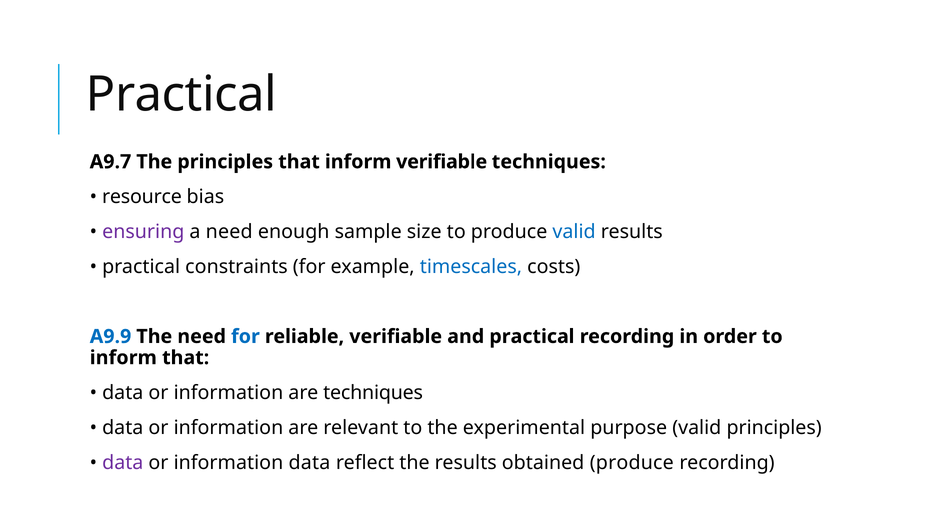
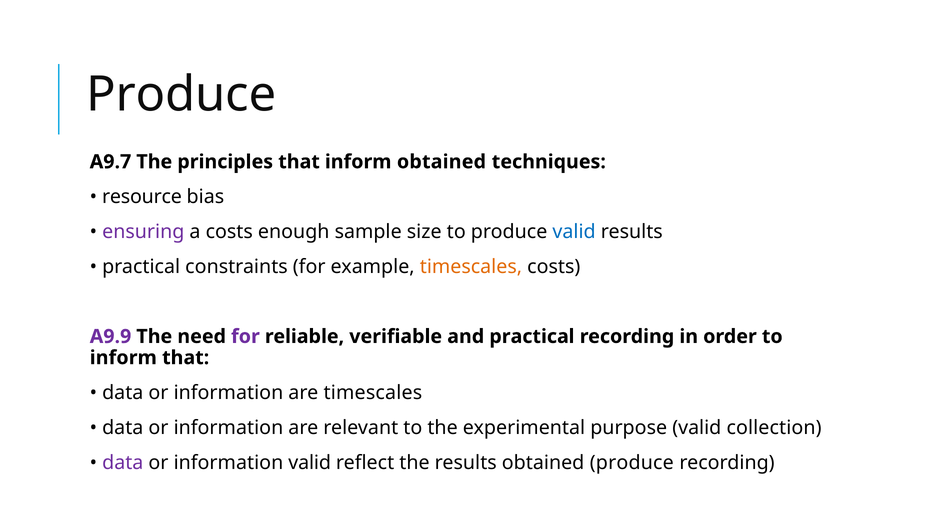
Practical: Practical -> Produce (181, 94)
inform verifiable: verifiable -> obtained (441, 162)
a need: need -> costs (229, 232)
timescales colour: blue -> orange (471, 267)
A9.9 colour: blue -> purple (111, 336)
for colour: blue -> purple (245, 336)
are techniques: techniques -> timescales (373, 393)
valid principles: principles -> collection (774, 427)
information data: data -> valid (310, 462)
